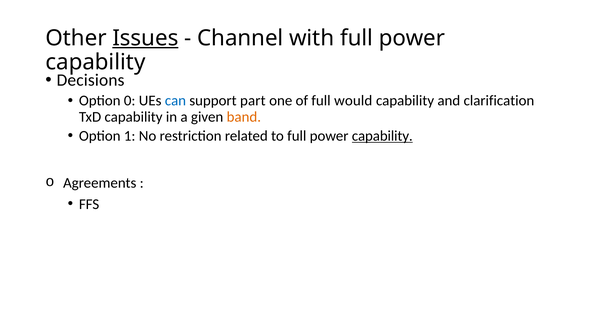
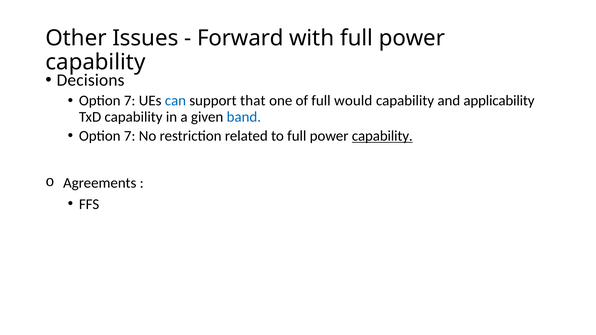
Issues underline: present -> none (145, 38)
Channel: Channel -> Forward (240, 38)
0: 0 -> 7 (130, 101)
part: part -> that (253, 101)
clarification: clarification -> applicability (499, 101)
band colour: orange -> blue (244, 117)
1: 1 -> 7 (130, 136)
